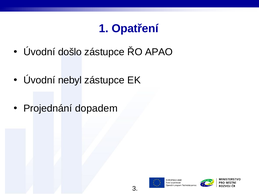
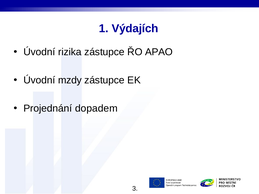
Opatření: Opatření -> Výdajích (135, 29)
došlo: došlo -> rizika (70, 52)
nebyl: nebyl -> mzdy (70, 80)
